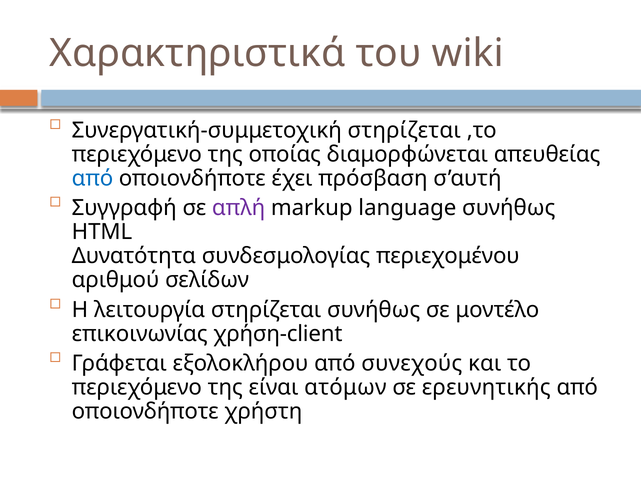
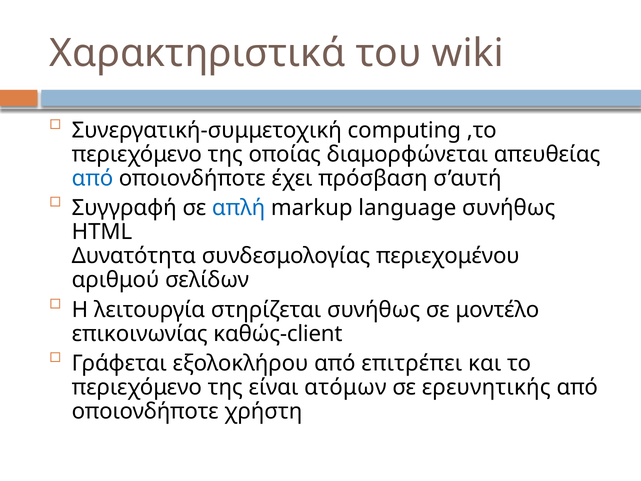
Συνεργατική-συμμετοχική στηρίζεται: στηρίζεται -> computing (404, 130)
απλή colour: purple -> blue (239, 208)
χρήση-client: χρήση-client -> καθώς-client (278, 334)
συνεχούς: συνεχούς -> επιτρέπει (412, 363)
